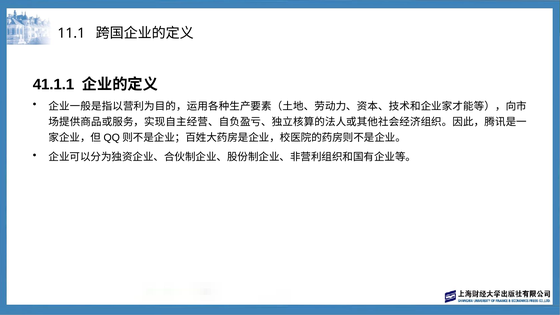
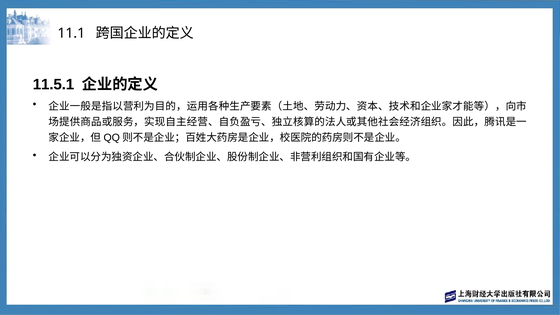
41.1.1: 41.1.1 -> 11.5.1 (54, 85)
